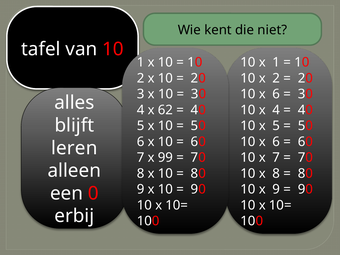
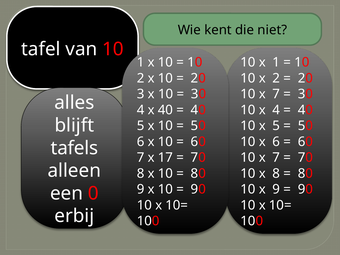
6: 6 -> 7 (276, 94)
x 62: 62 -> 40 (165, 110)
leren: leren -> tafels (74, 148)
99: 99 -> 17 (165, 158)
